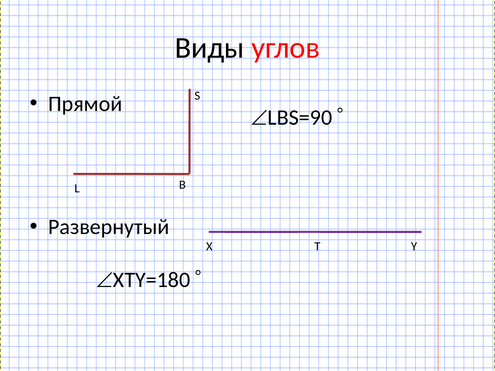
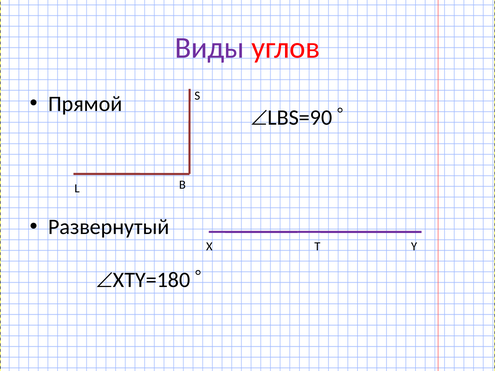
Виды colour: black -> purple (210, 48)
